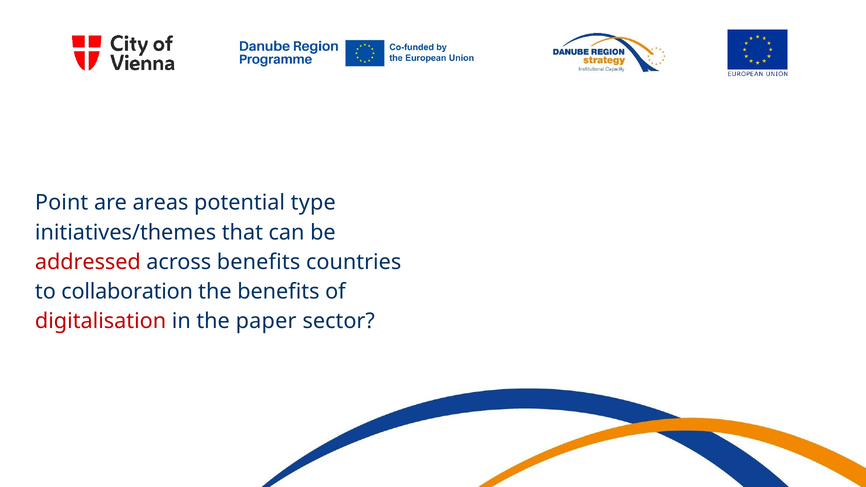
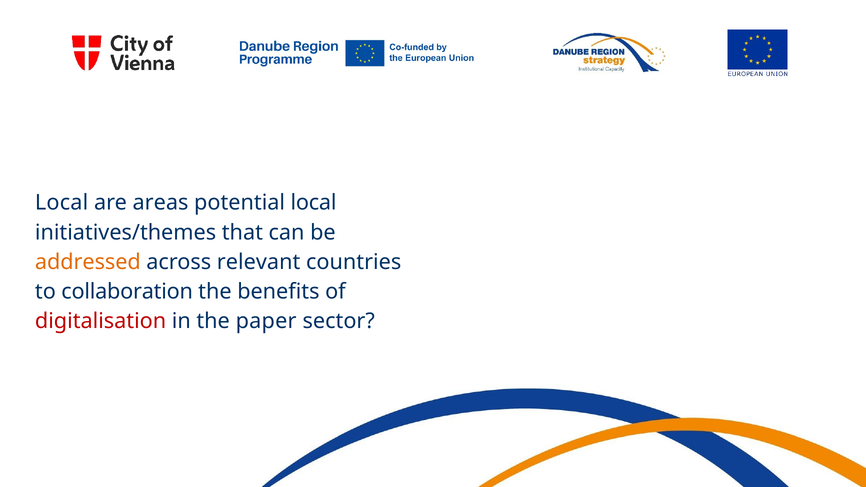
Point: Point -> Local (62, 203)
potential type: type -> local (313, 203)
addressed colour: red -> orange (88, 262)
across benefits: benefits -> relevant (259, 262)
